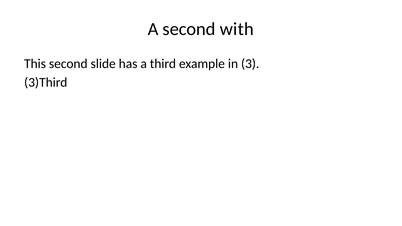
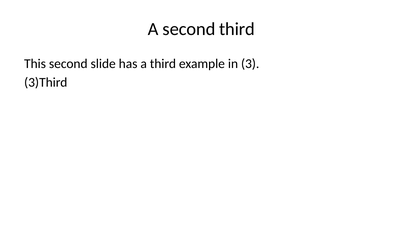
second with: with -> third (237, 29)
